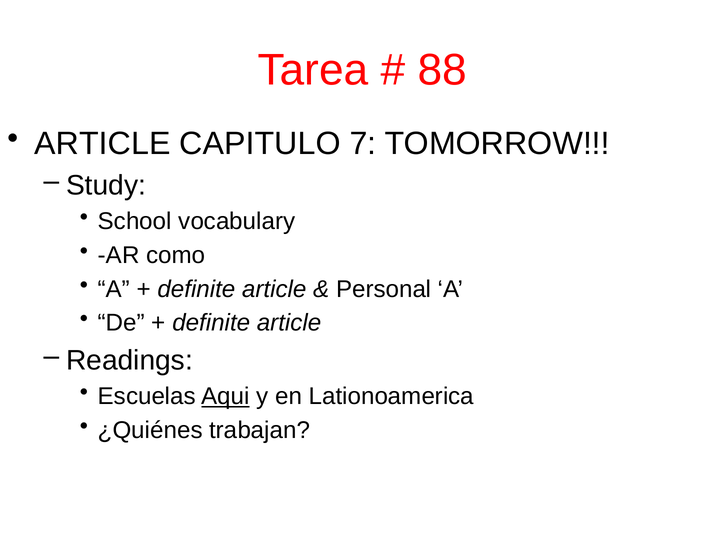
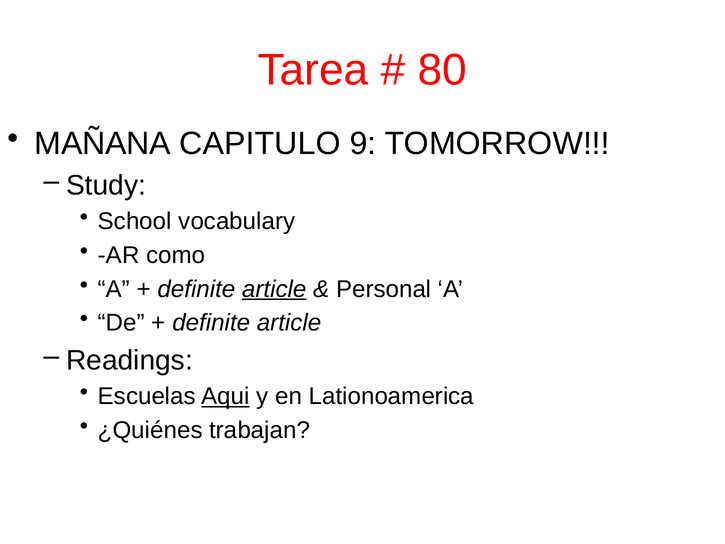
88: 88 -> 80 (442, 70)
ARTICLE: ARTICLE -> MAÑANA (103, 144)
7: 7 -> 9 (363, 144)
article underline: none -> present (274, 289)
